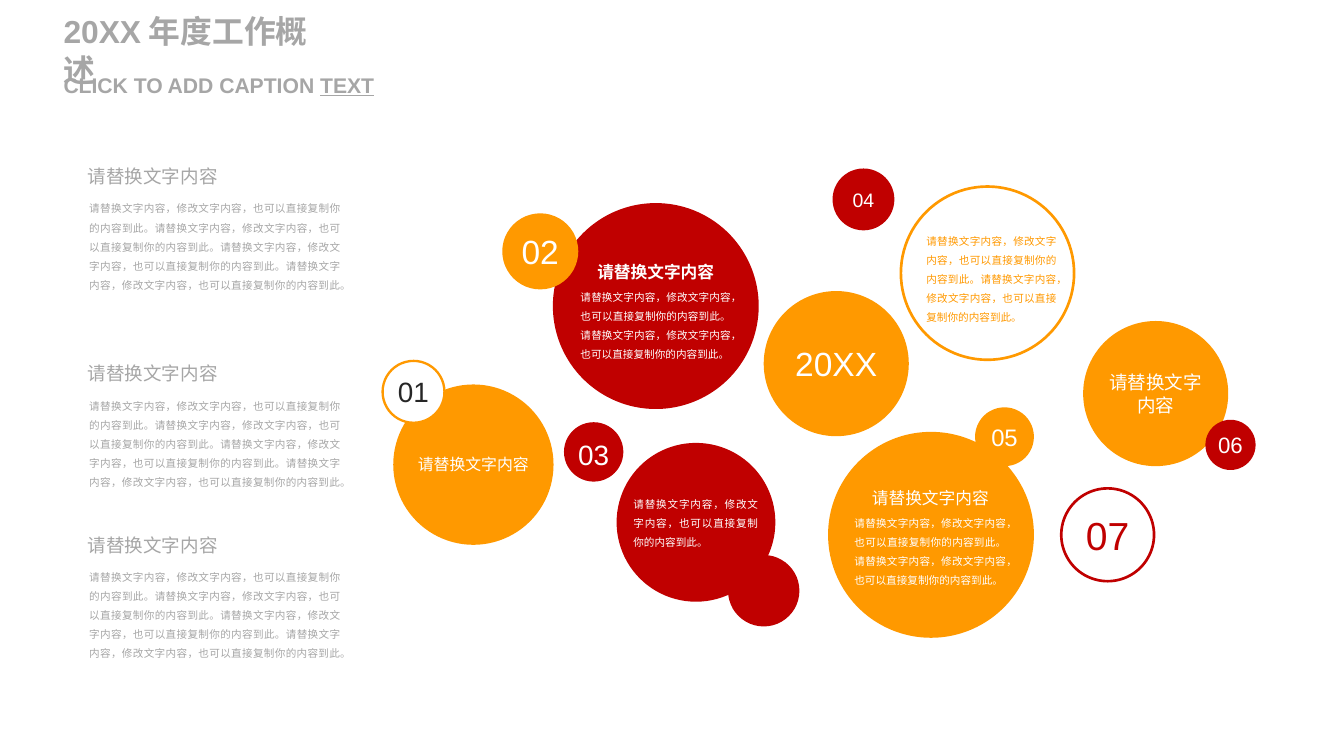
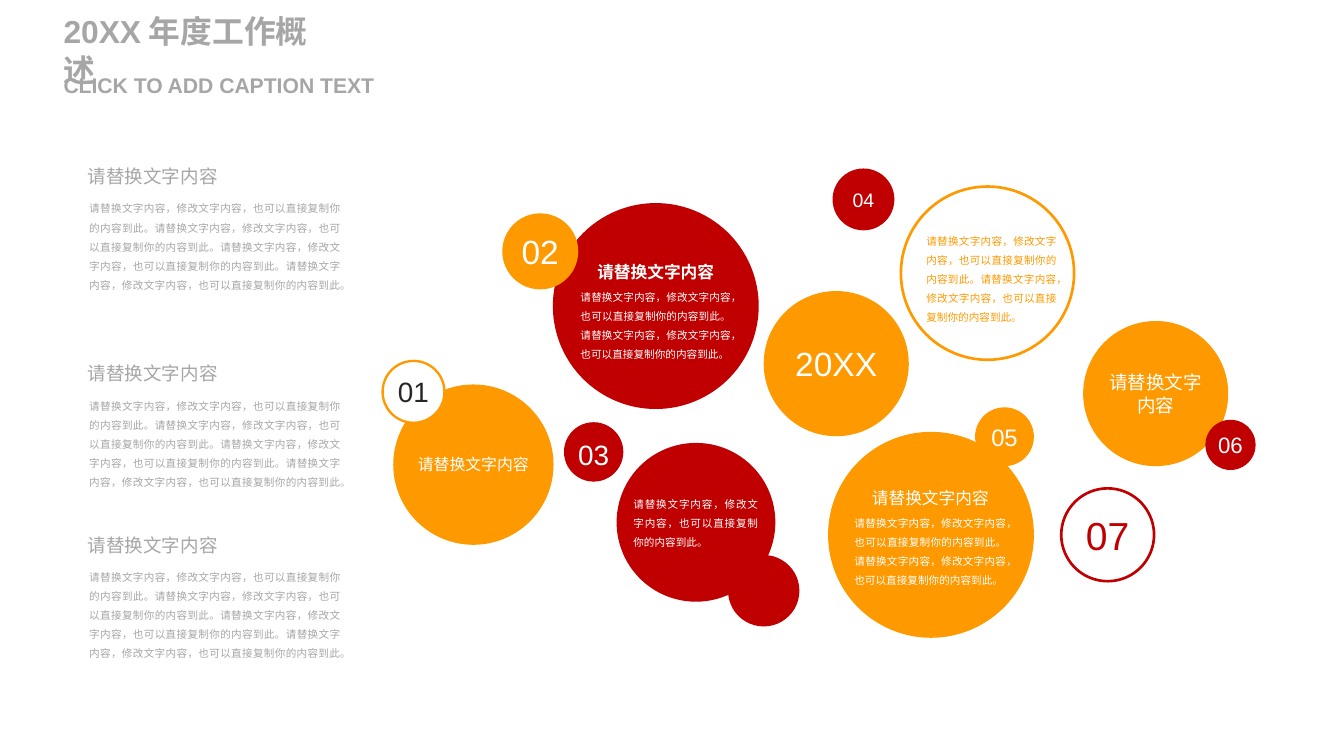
TEXT underline: present -> none (347, 86)
